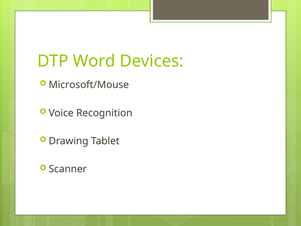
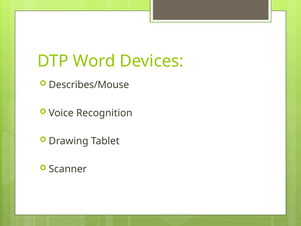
Microsoft/Mouse: Microsoft/Mouse -> Describes/Mouse (89, 85)
